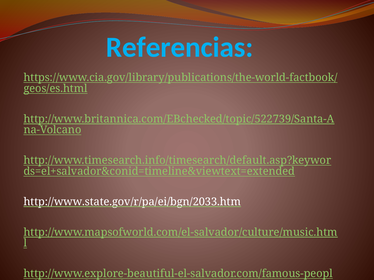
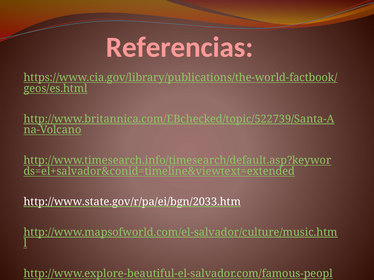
Referencias colour: light blue -> pink (180, 47)
